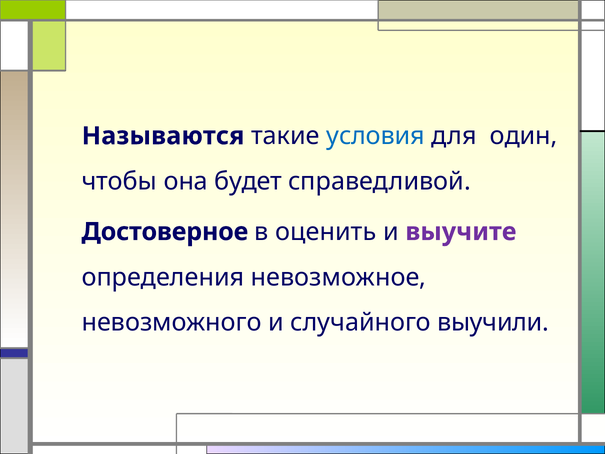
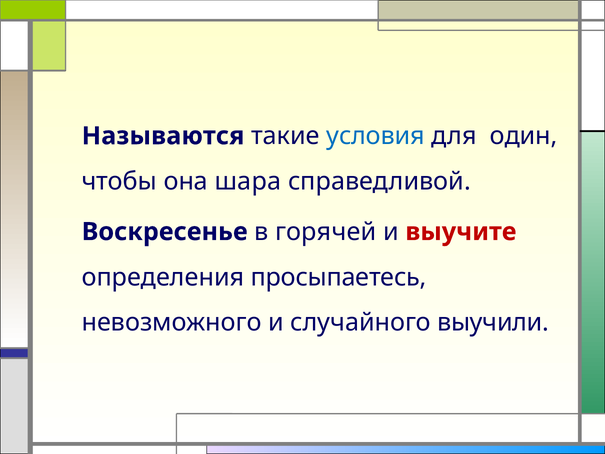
будет: будет -> шара (248, 181)
Достоверное: Достоверное -> Воскресенье (165, 232)
оценить: оценить -> горячей (326, 232)
выучите colour: purple -> red (461, 232)
невозможное: невозможное -> просыпаетесь (339, 277)
